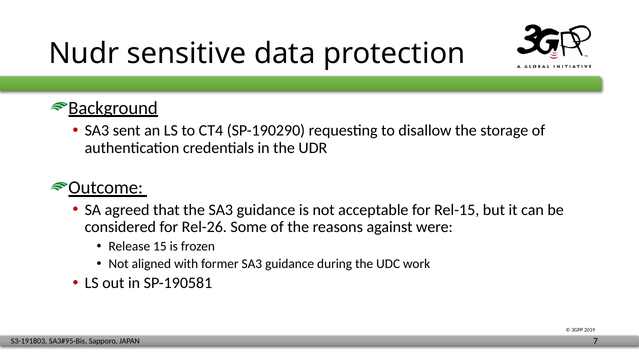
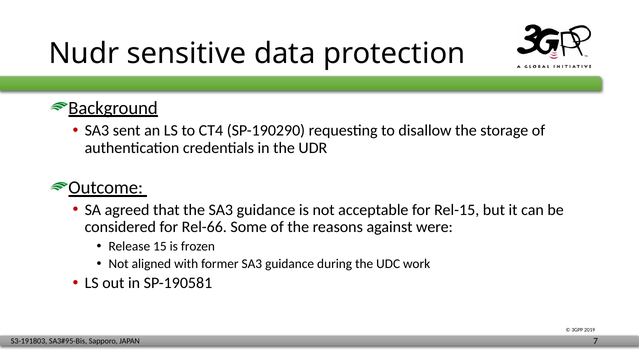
Rel-26: Rel-26 -> Rel-66 (204, 227)
